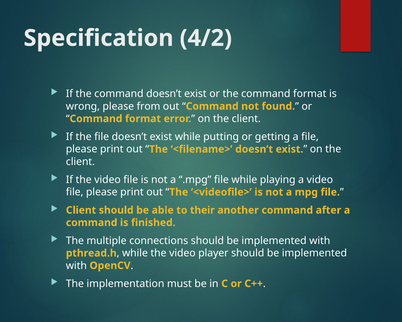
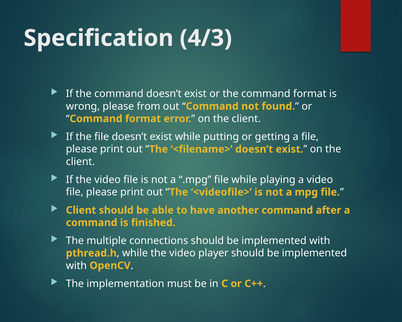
4/2: 4/2 -> 4/3 (206, 38)
their: their -> have (202, 210)
